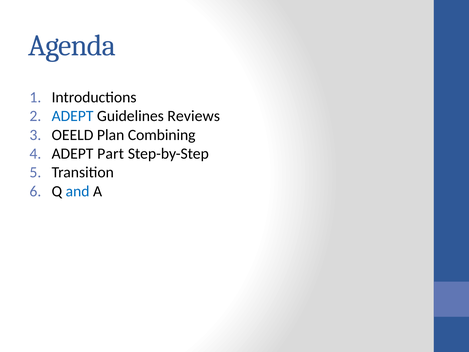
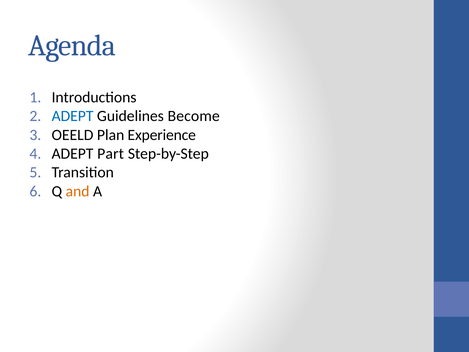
Reviews: Reviews -> Become (194, 116)
Combining: Combining -> Experience (162, 135)
and colour: blue -> orange (78, 191)
